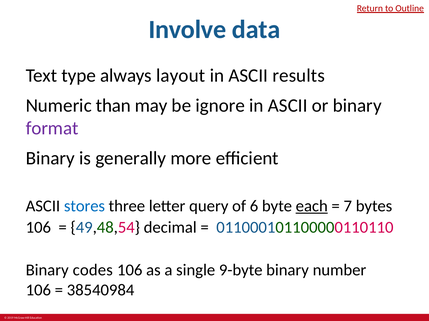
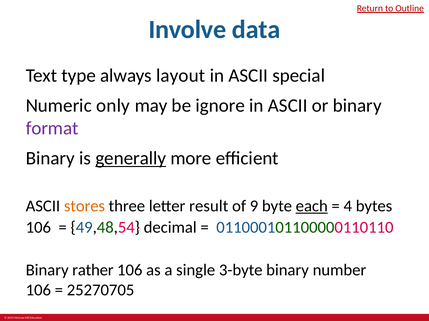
results: results -> special (299, 76)
than: than -> only (113, 106)
generally underline: none -> present (131, 159)
stores colour: blue -> orange (84, 206)
query: query -> result (209, 206)
6: 6 -> 9 (254, 206)
7: 7 -> 4 (348, 206)
codes: codes -> rather (93, 271)
9-byte: 9-byte -> 3-byte (241, 271)
38540984: 38540984 -> 25270705 (101, 291)
